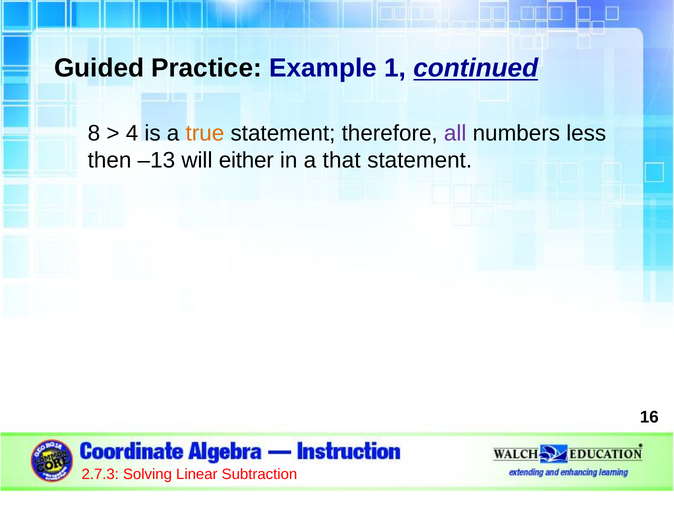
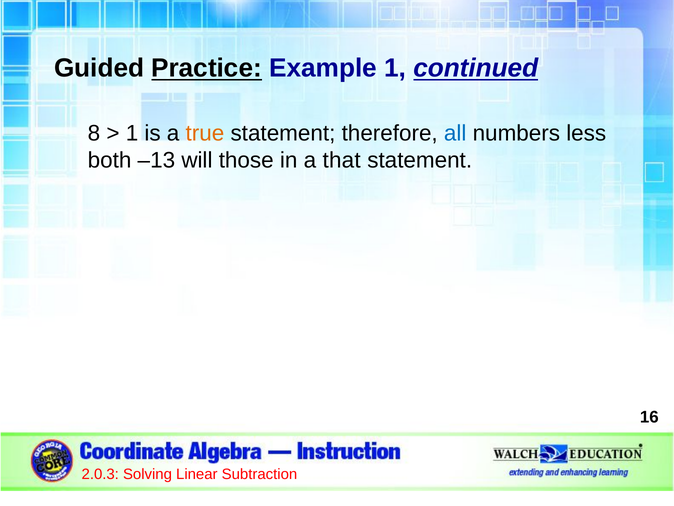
Practice underline: none -> present (207, 68)
4: 4 -> 1 (132, 133)
all colour: purple -> blue (455, 133)
then: then -> both (110, 160)
either: either -> those (246, 160)
2.7.3: 2.7.3 -> 2.0.3 (100, 474)
